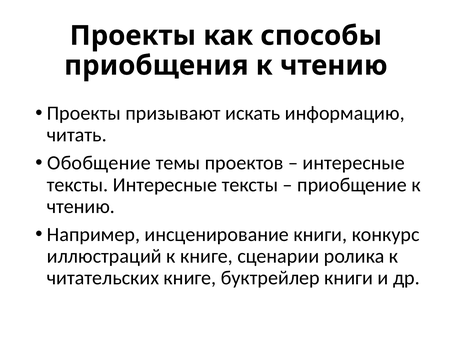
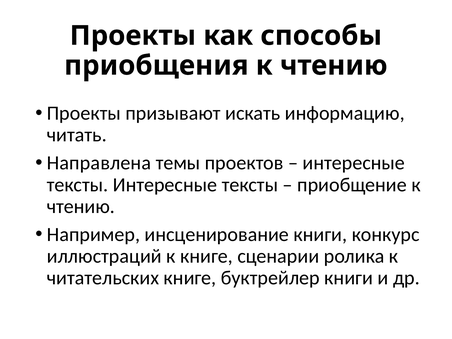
Обобщение: Обобщение -> Направлена (99, 163)
